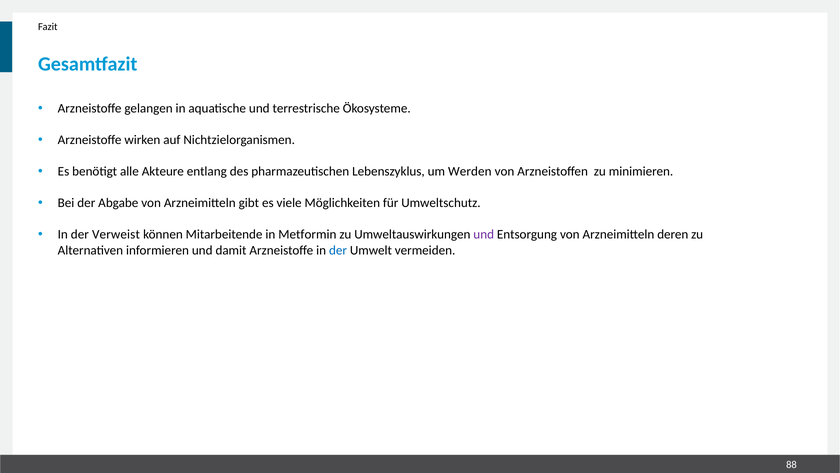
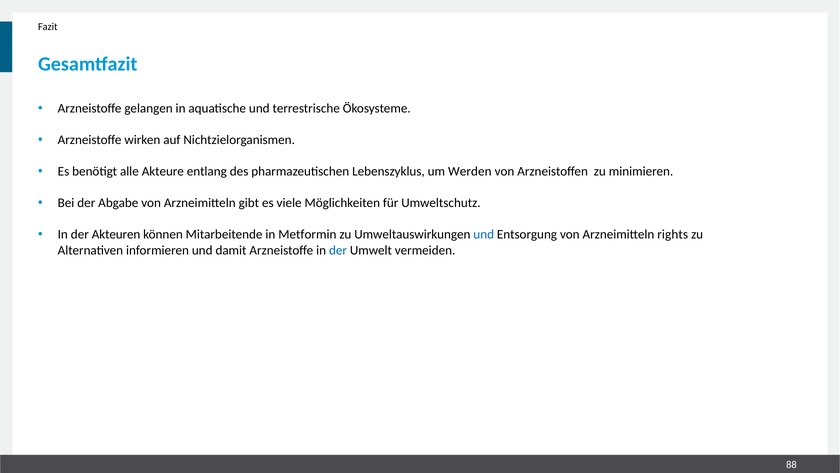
Verweist: Verweist -> Akteuren (116, 234)
und colour: purple -> blue (484, 234)
deren: deren -> rights (673, 234)
